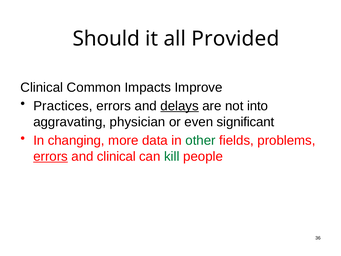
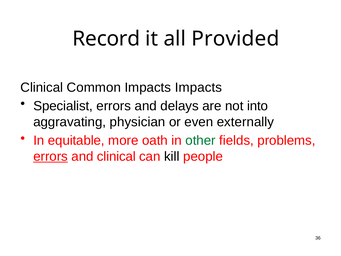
Should: Should -> Record (106, 39)
Impacts Improve: Improve -> Impacts (198, 87)
Practices: Practices -> Specialist (63, 106)
delays underline: present -> none (180, 106)
significant: significant -> externally (245, 122)
changing: changing -> equitable (76, 140)
data: data -> oath (155, 140)
kill colour: green -> black (172, 156)
